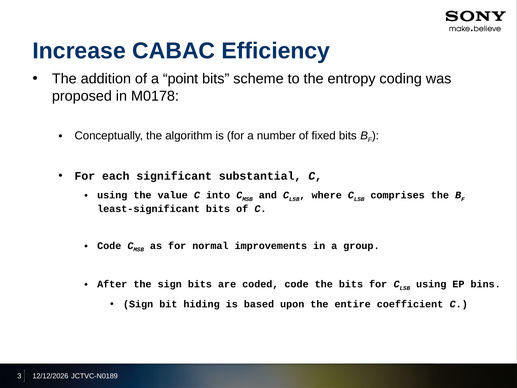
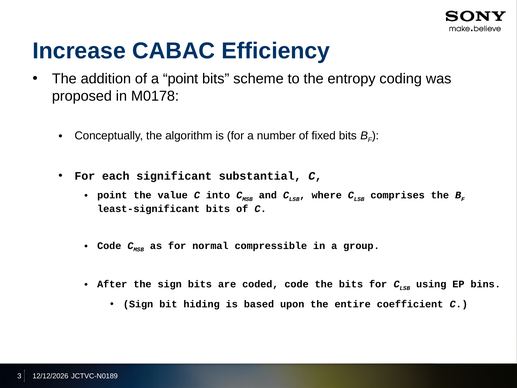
using: using -> point (112, 195)
improvements: improvements -> compressible (271, 246)
